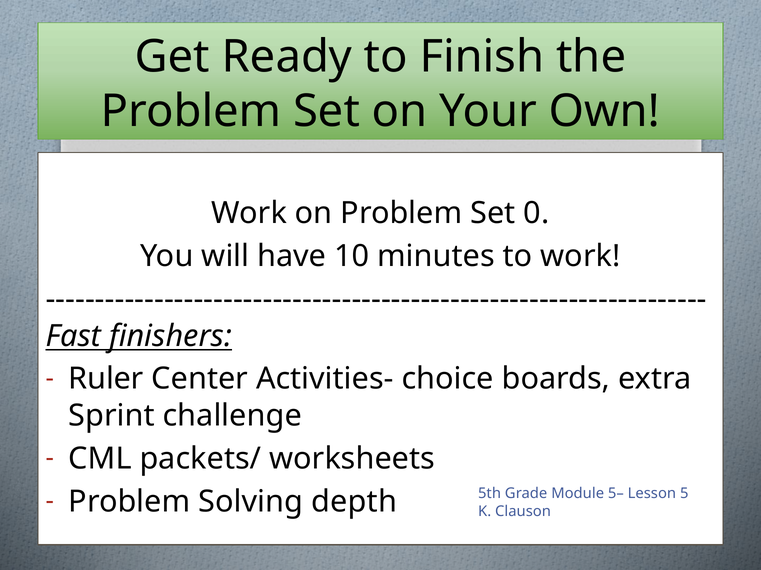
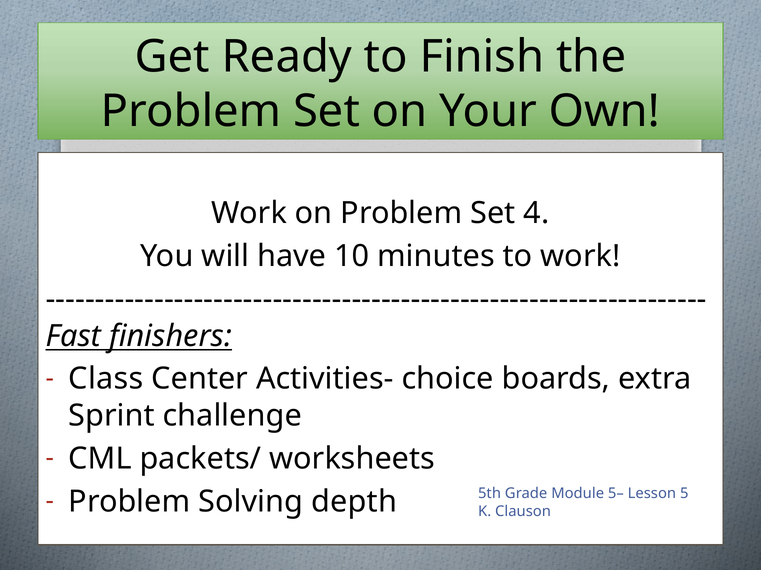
0: 0 -> 4 (536, 214)
Ruler: Ruler -> Class (106, 379)
